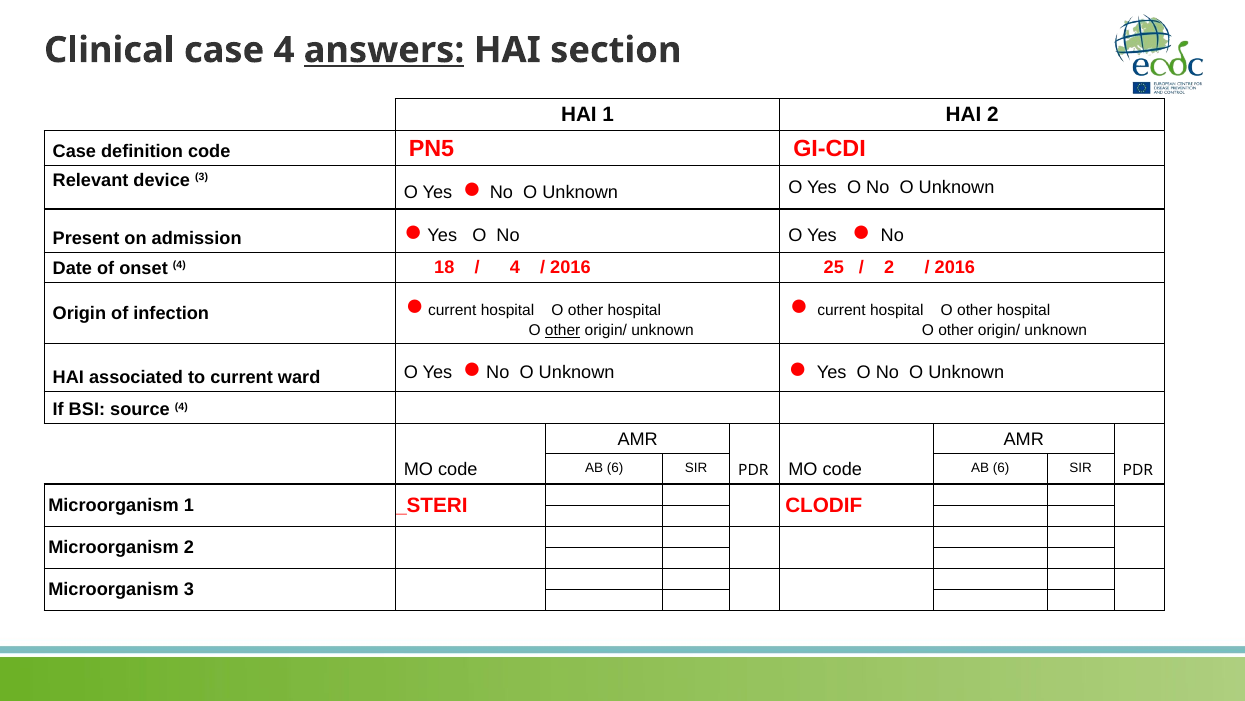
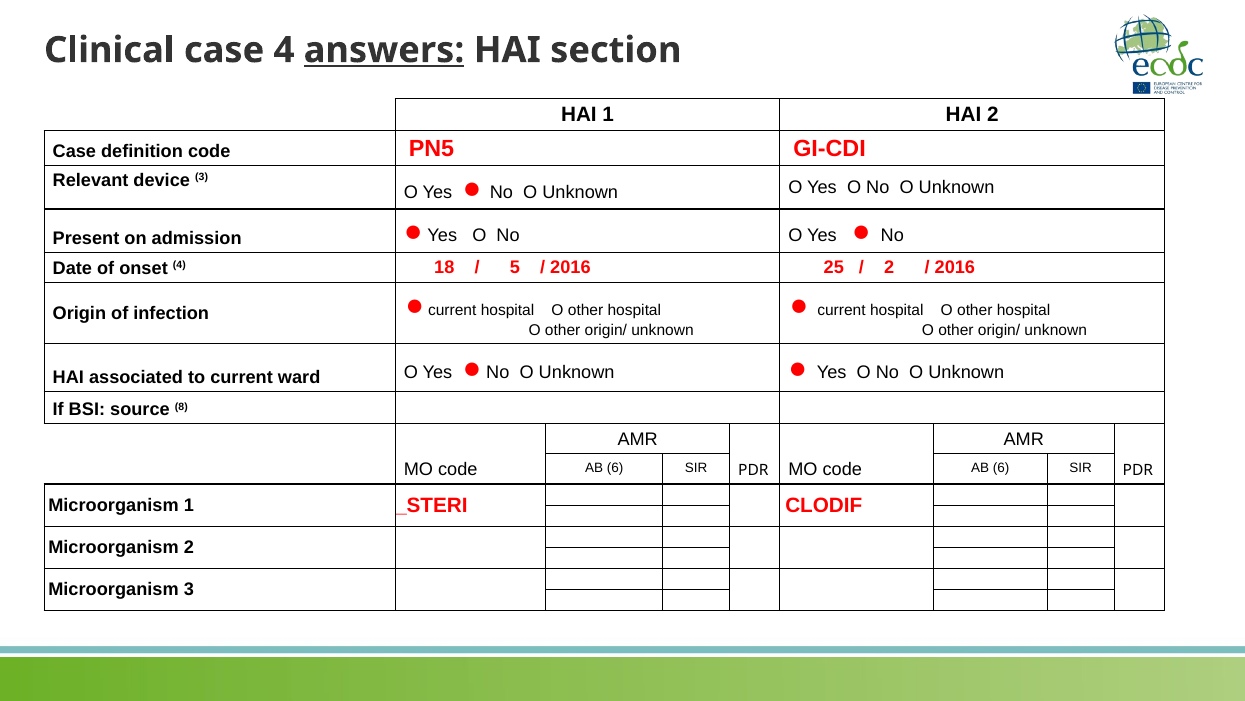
4: 4 -> 5 (515, 268)
other underline: present -> none (563, 330)
source 4: 4 -> 8 (181, 406)
